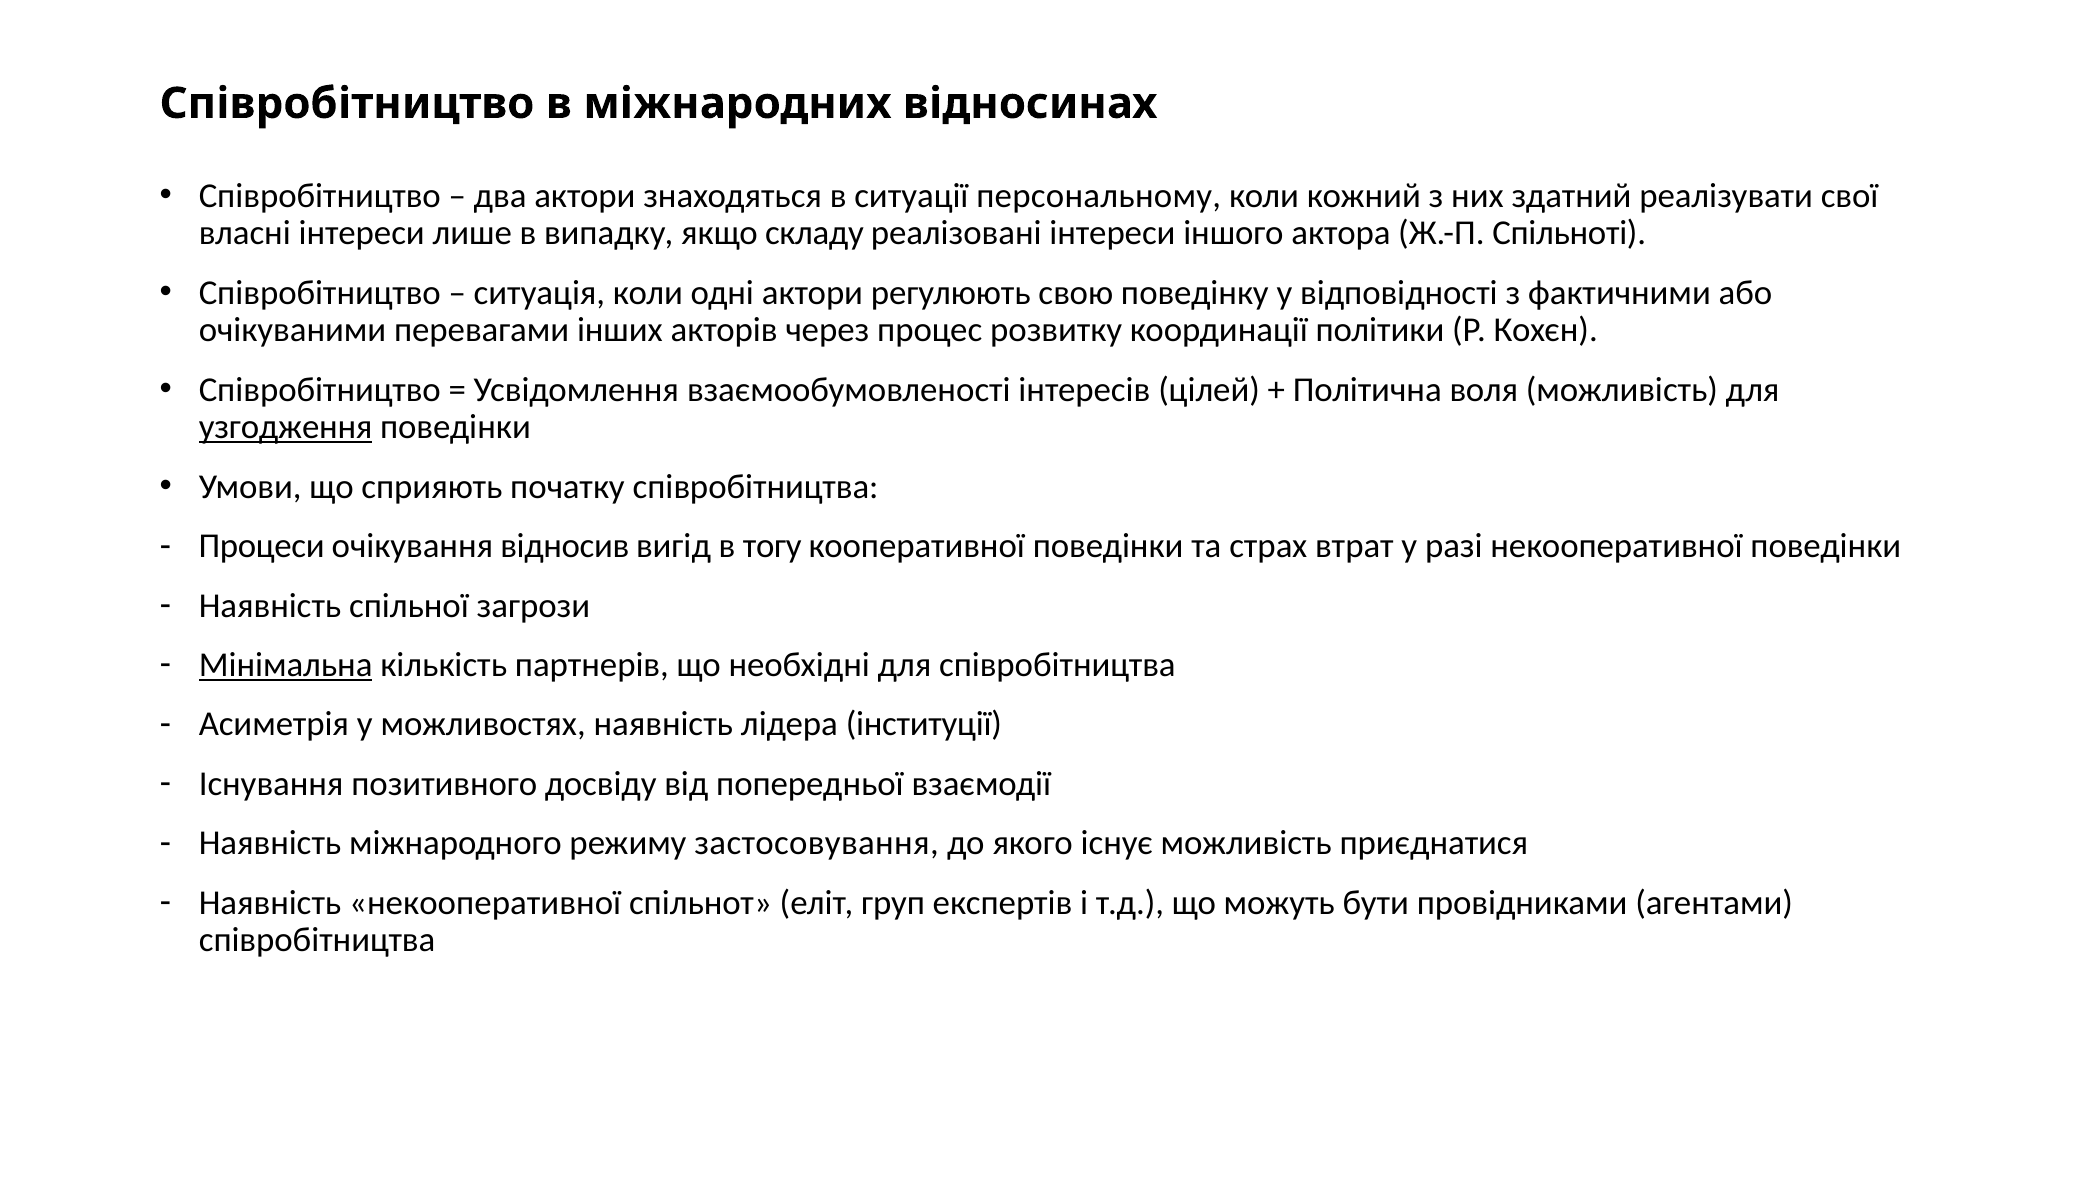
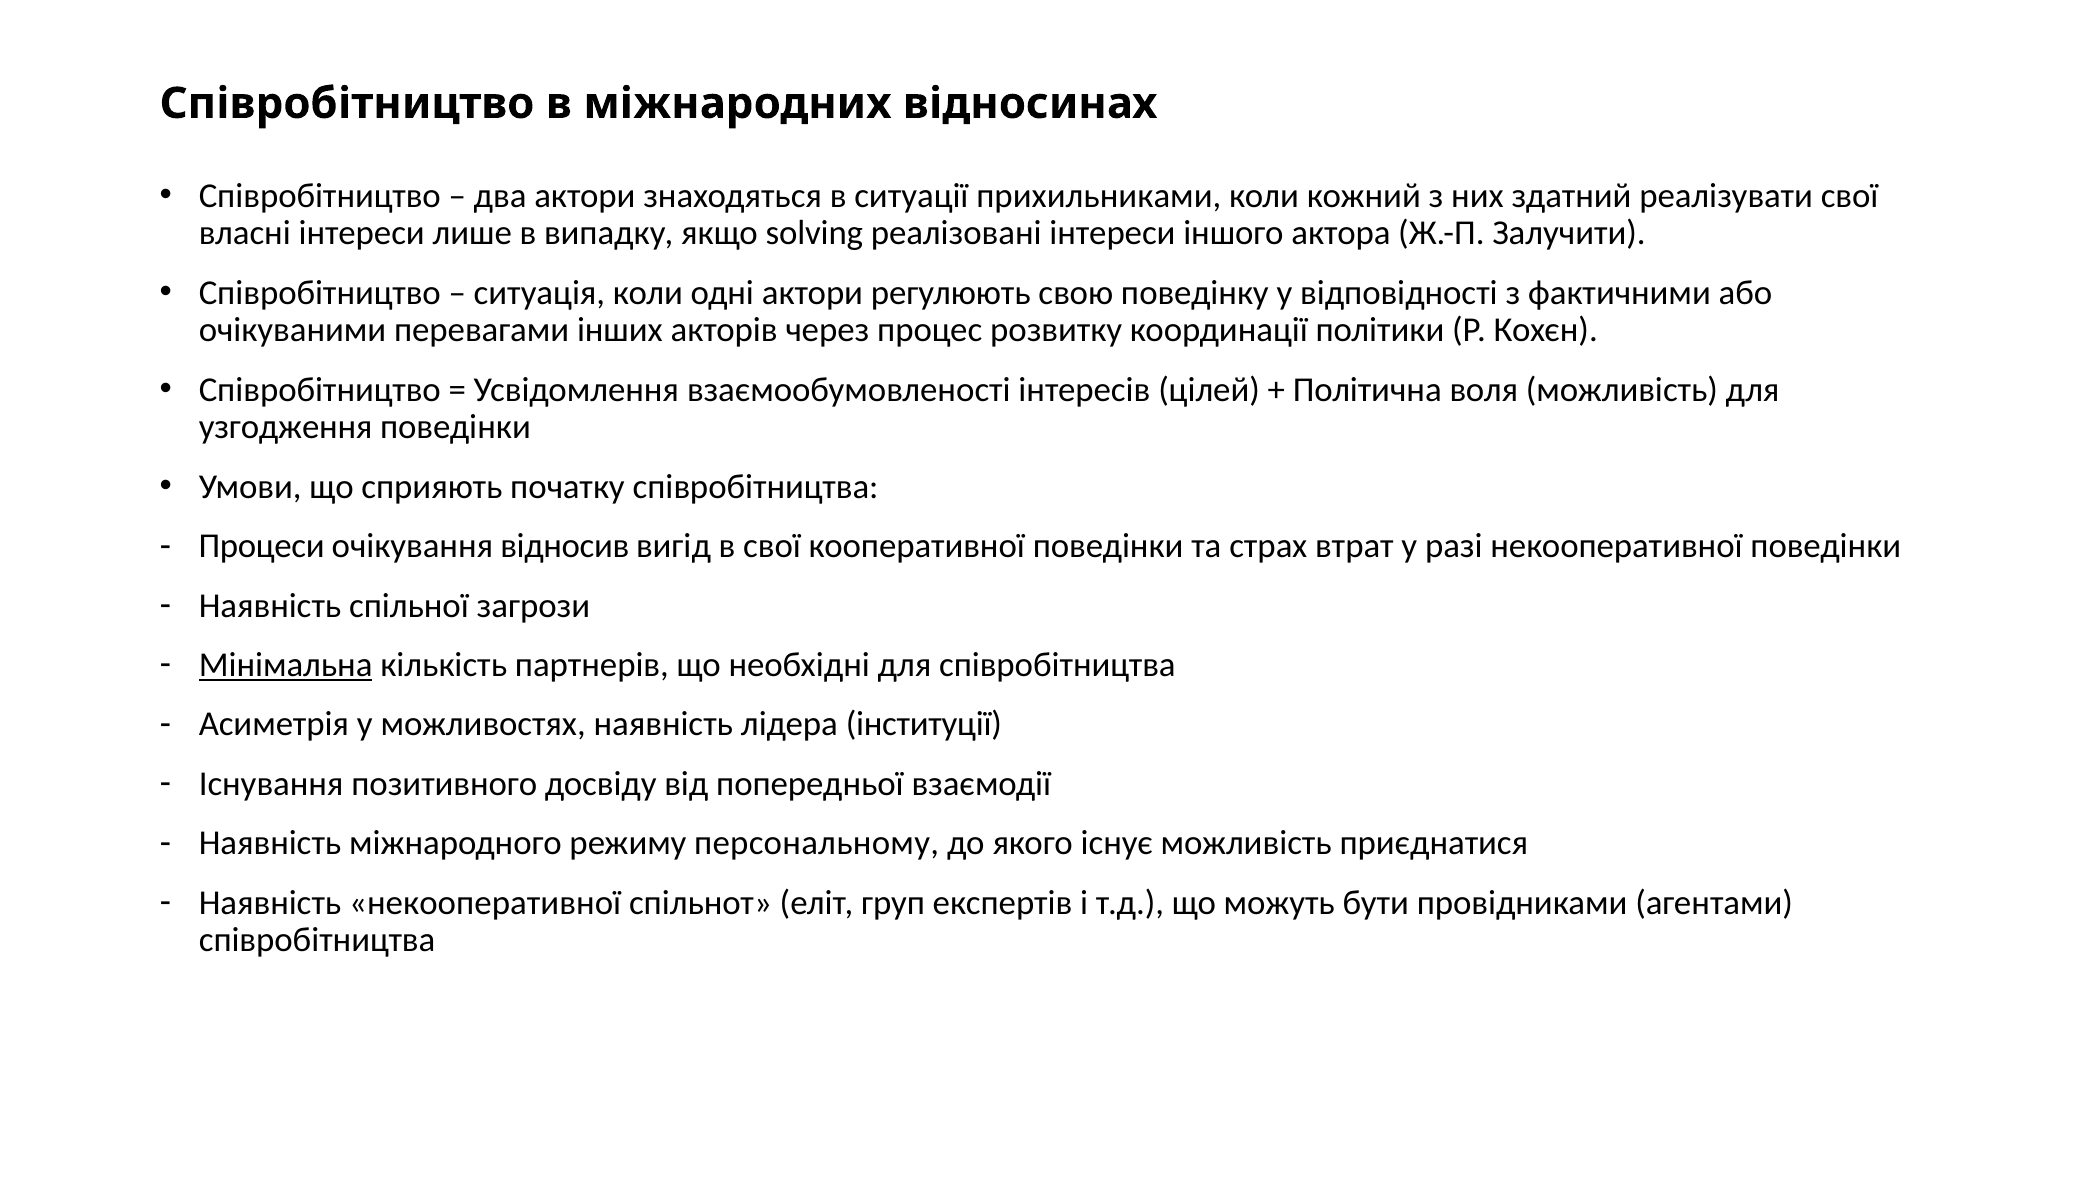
персональному: персональному -> прихильниками (1099, 196)
складу: складу -> solving (814, 233)
Спільноті: Спільноті -> Залучити (1569, 233)
узгодження underline: present -> none (286, 427)
в тогу: тогу -> свої (772, 546)
застосовування: застосовування -> персональному (817, 843)
